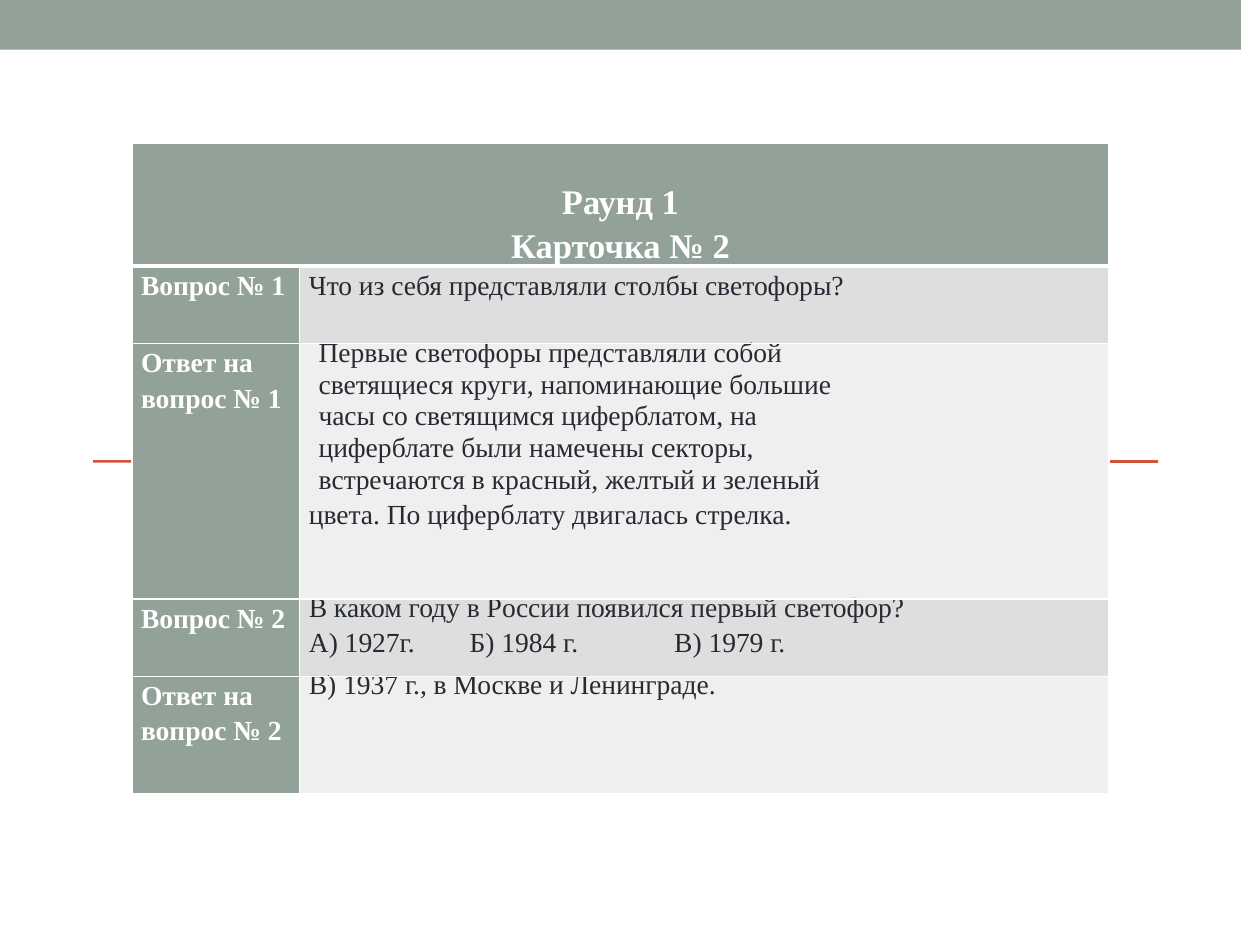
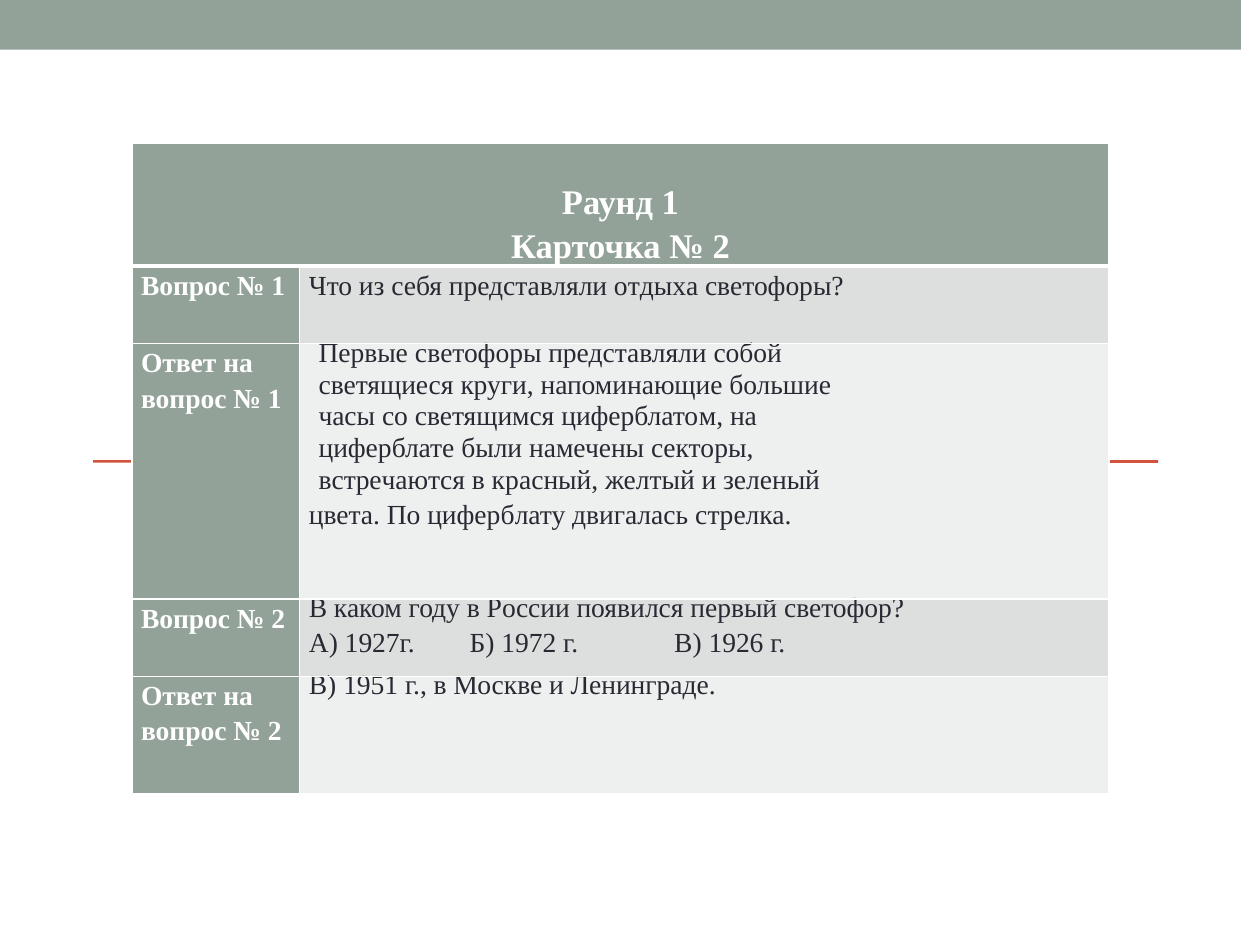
столбы: столбы -> отдыха (656, 286)
1984: 1984 -> 1972 (529, 643)
1979: 1979 -> 1926 (736, 643)
1937: 1937 -> 1951 (371, 685)
